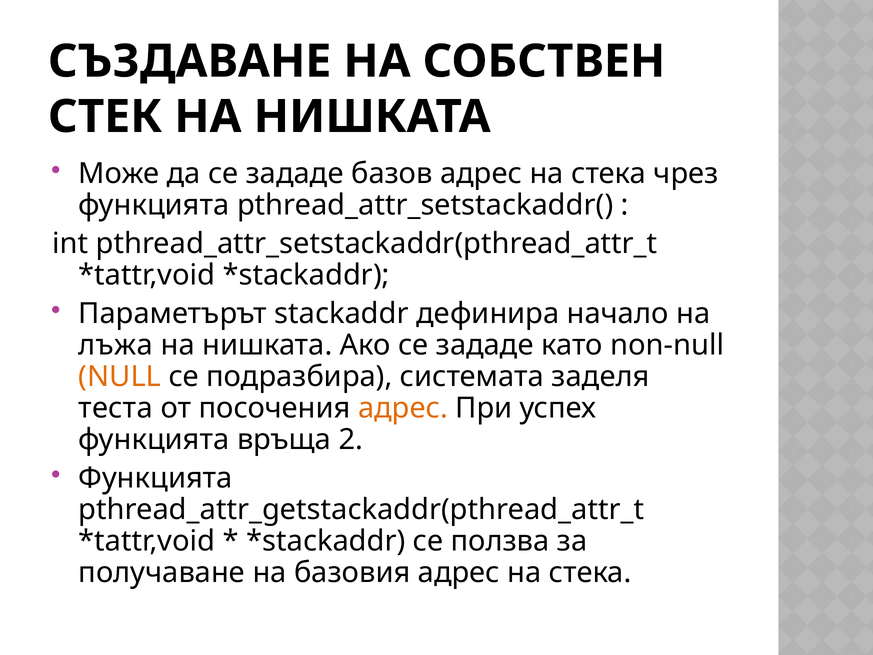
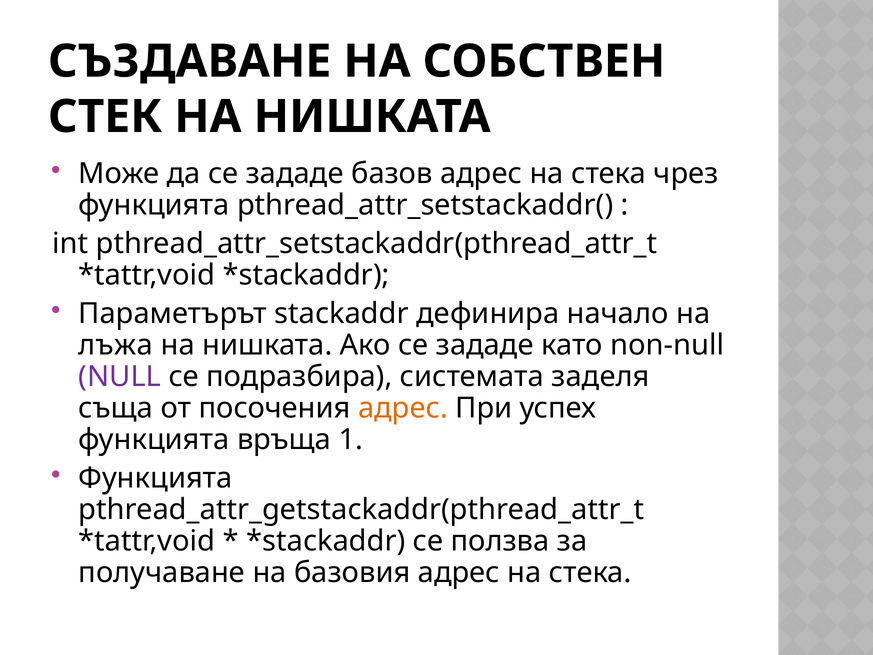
NULL colour: orange -> purple (120, 377)
теста: теста -> съща (116, 408)
2: 2 -> 1 (351, 439)
